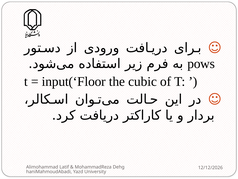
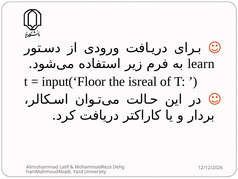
pows: pows -> learn (201, 64)
cubic: cubic -> isreal (143, 81)
